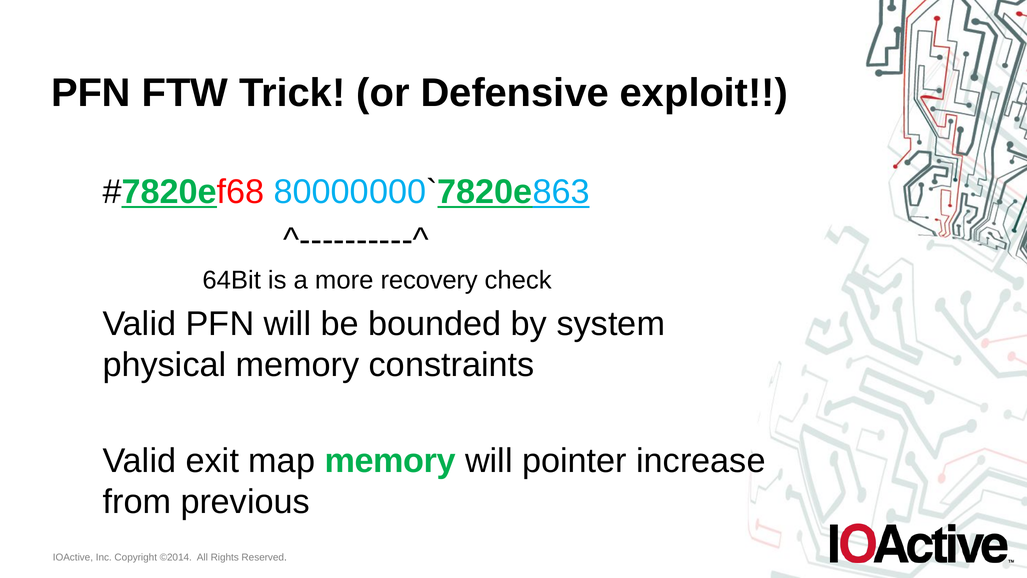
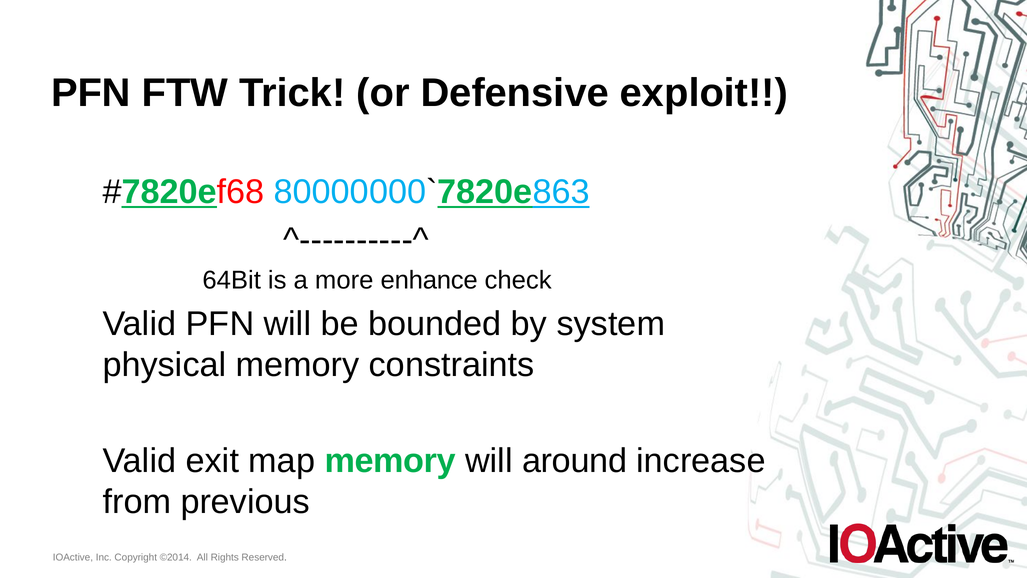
recovery: recovery -> enhance (429, 280)
pointer: pointer -> around (575, 461)
